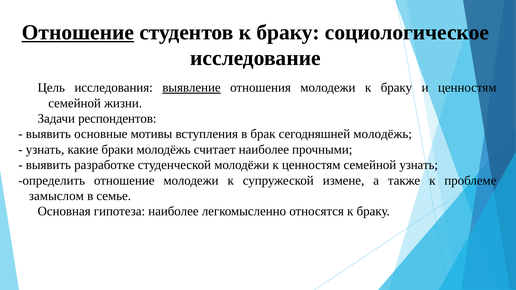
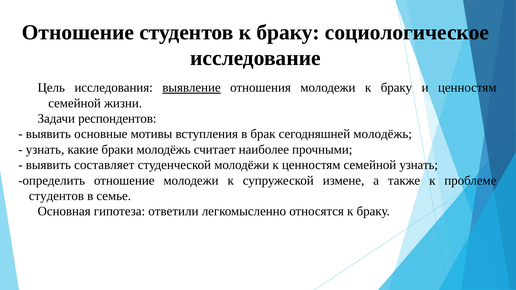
Отношение underline: present -> none (78, 32)
разработке: разработке -> составляет (104, 165)
замыслом: замыслом -> студентов (56, 196)
гипотеза наиболее: наиболее -> ответили (173, 212)
